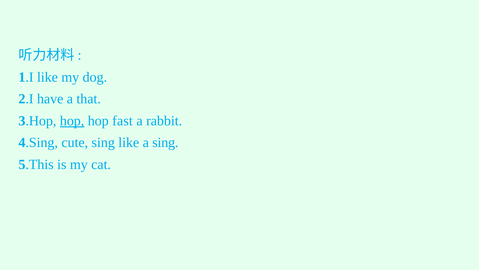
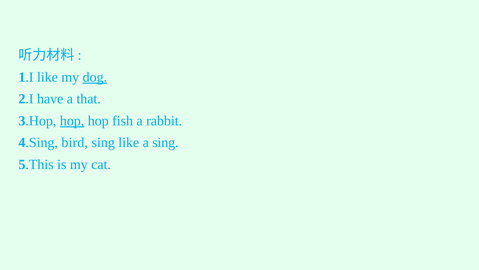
dog underline: none -> present (95, 77)
fast: fast -> fish (123, 121)
cute: cute -> bird (75, 142)
